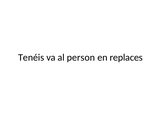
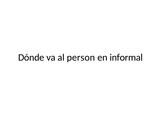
Tenéis: Tenéis -> Dónde (31, 57)
replaces: replaces -> informal (126, 57)
